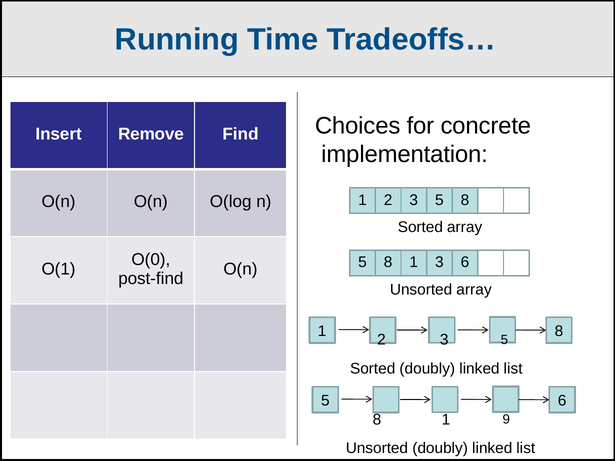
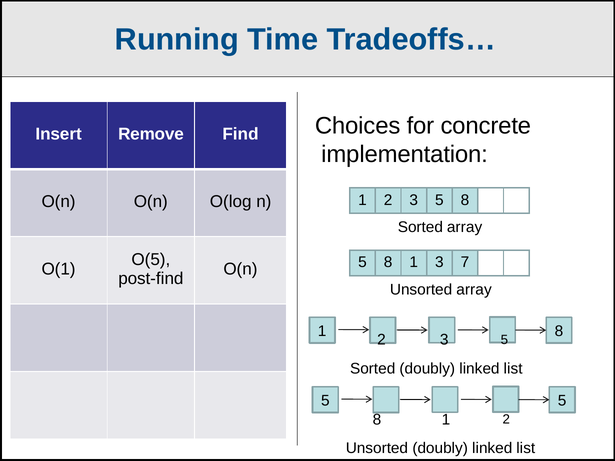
O(0: O(0 -> O(5 (151, 260)
3 6: 6 -> 7 (465, 262)
5 6: 6 -> 5 (562, 401)
8 1 9: 9 -> 2 (506, 420)
